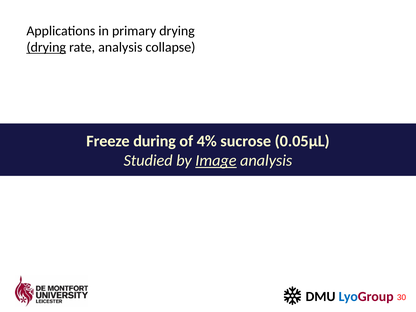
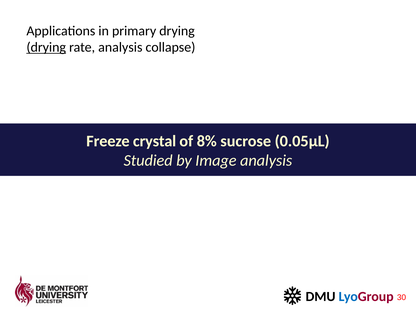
during: during -> crystal (155, 141)
4%: 4% -> 8% (207, 141)
Image underline: present -> none (216, 161)
